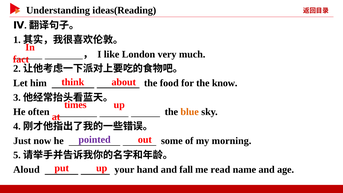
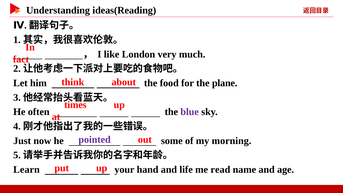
know: know -> plane (225, 83)
blue colour: orange -> purple (190, 112)
Aloud: Aloud -> Learn (26, 169)
fall: fall -> life (186, 169)
